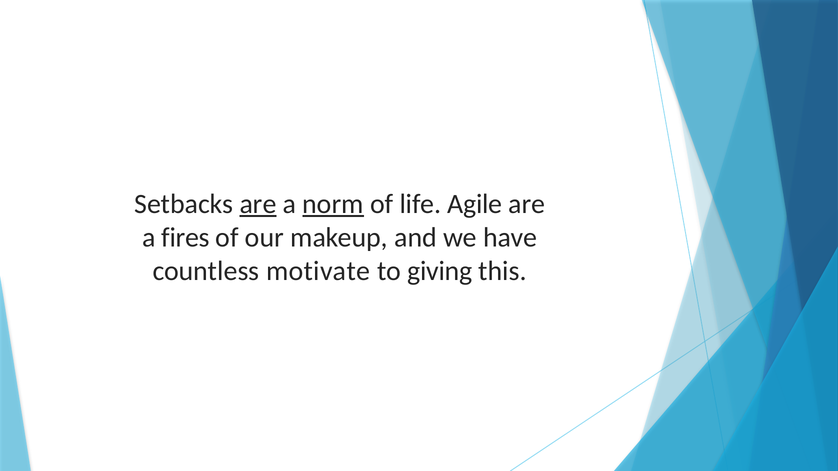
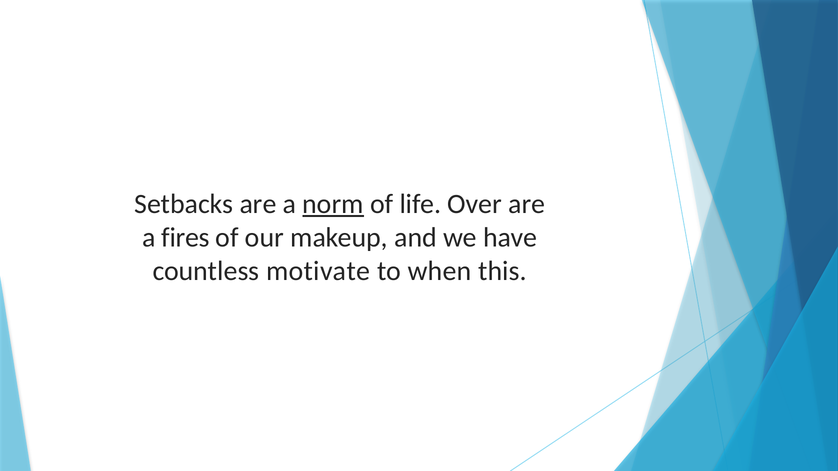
are underline: present -> none (258, 204)
Agile: Agile -> Over (475, 204)
giving: giving -> when (440, 271)
